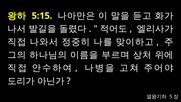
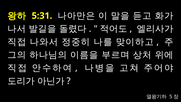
5:15: 5:15 -> 5:31 (42, 16)
